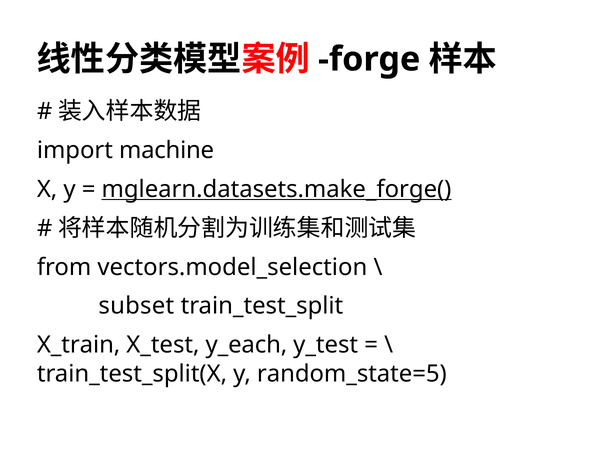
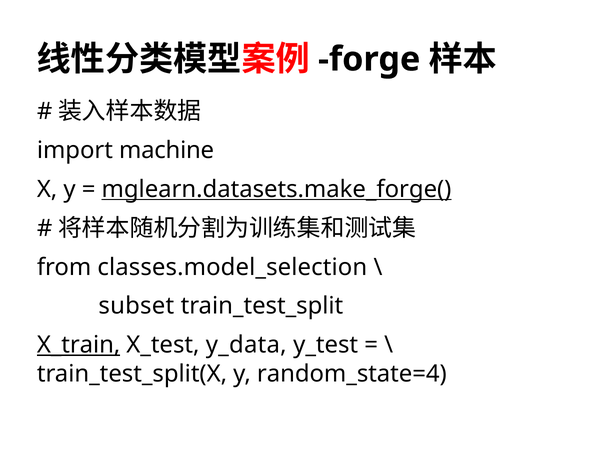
vectors.model_selection: vectors.model_selection -> classes.model_selection (232, 267)
X_train underline: none -> present (79, 345)
y_each: y_each -> y_data (246, 345)
random_state=5: random_state=5 -> random_state=4 (352, 374)
